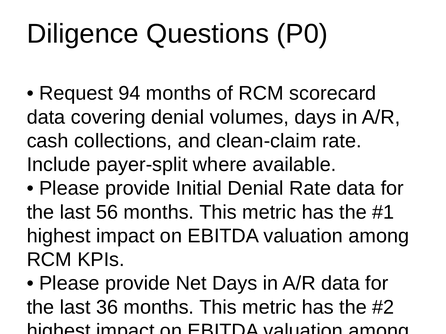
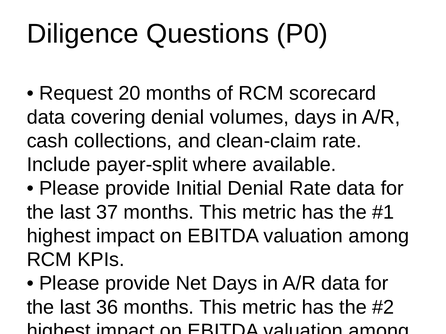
94: 94 -> 20 (129, 94)
56: 56 -> 37 (107, 212)
